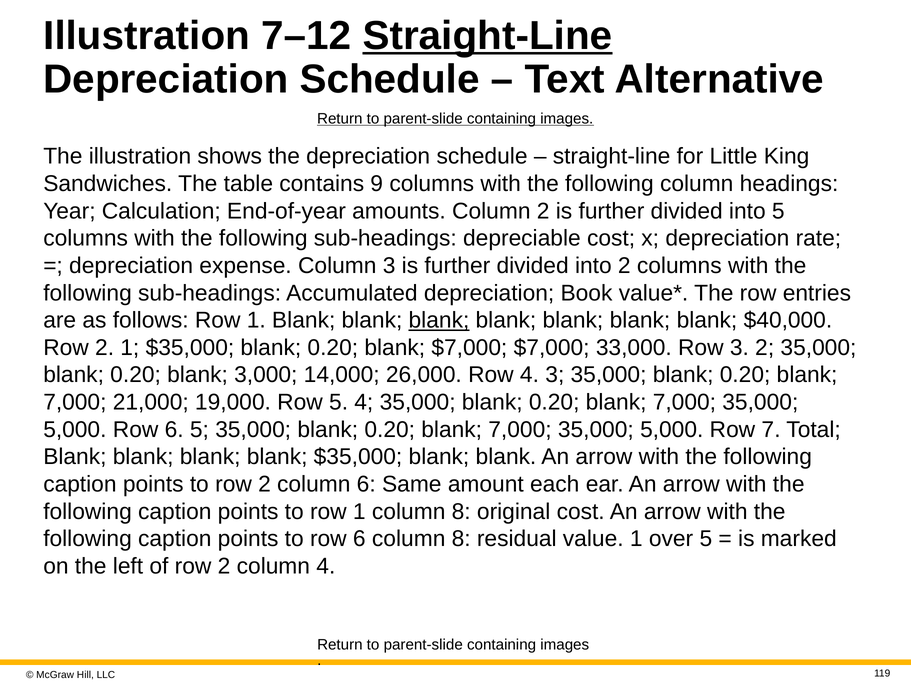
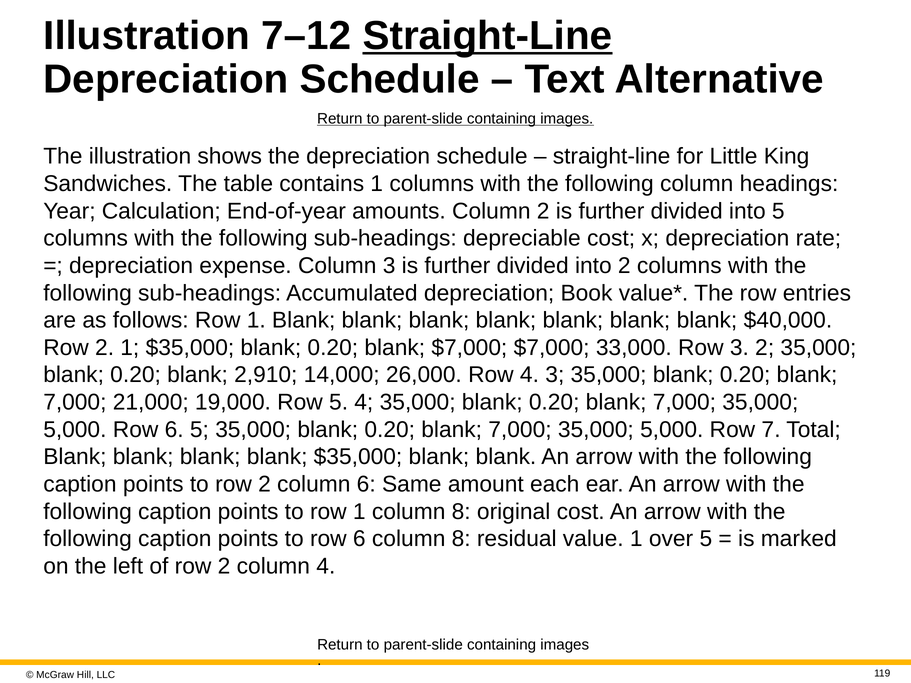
contains 9: 9 -> 1 (377, 184)
blank underline: present -> none (439, 320)
3,000: 3,000 -> 2,910 (266, 375)
